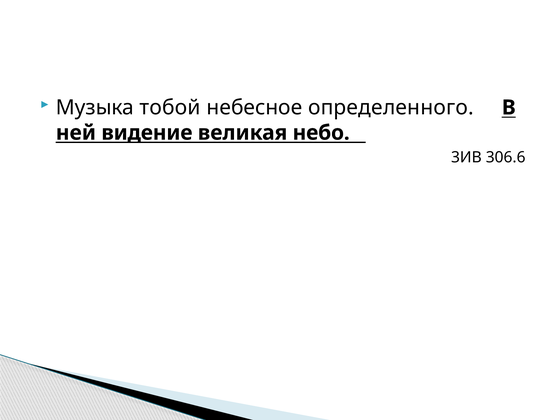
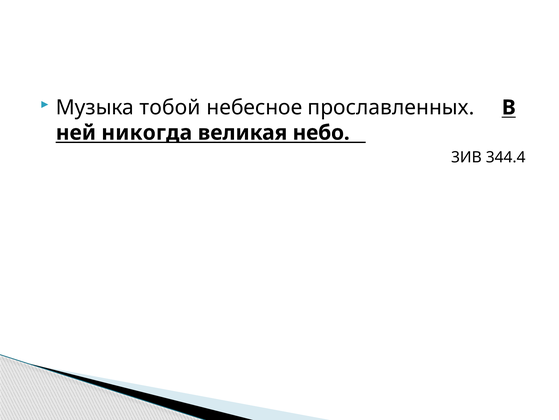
определенного: определенного -> прославленных (391, 107)
видение: видение -> никогда (147, 133)
306.6: 306.6 -> 344.4 (506, 157)
